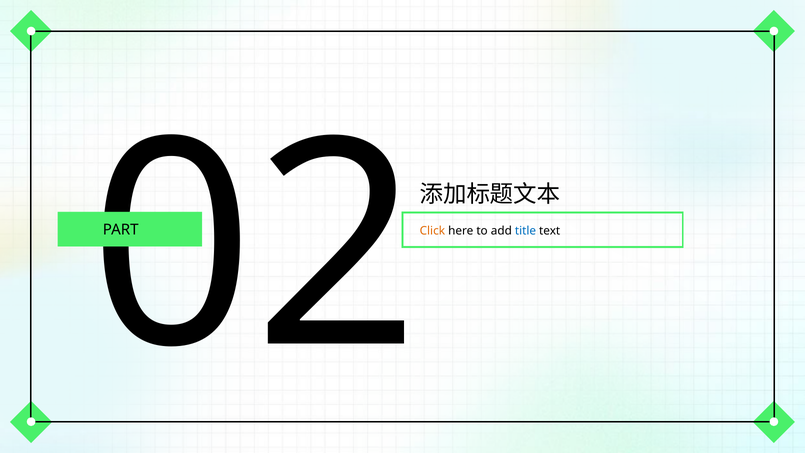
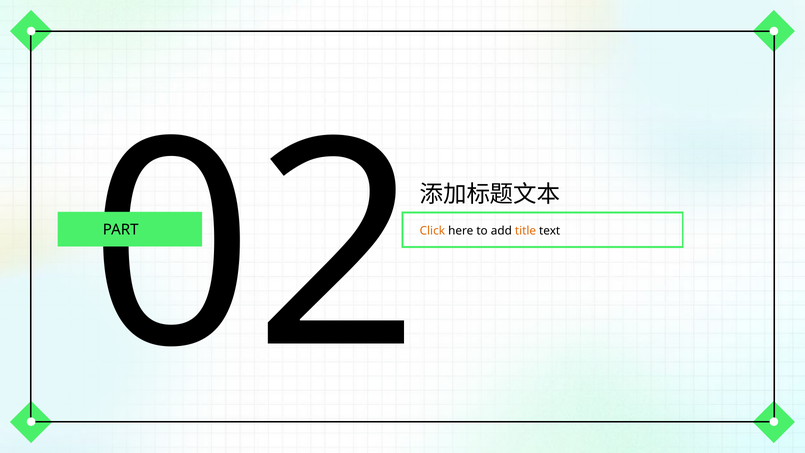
title colour: blue -> orange (525, 231)
